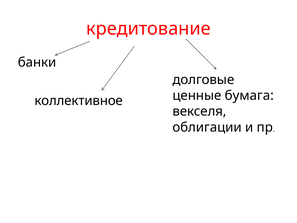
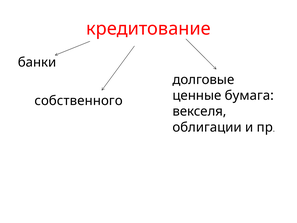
коллективное: коллективное -> собственного (79, 101)
